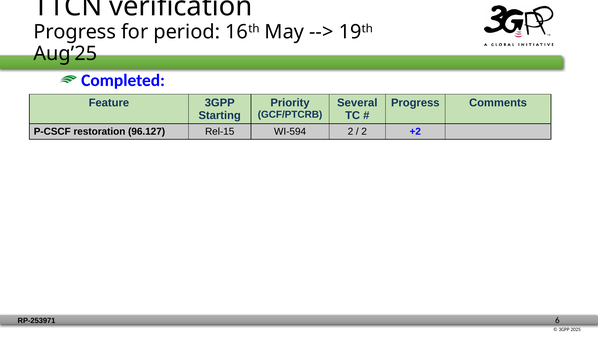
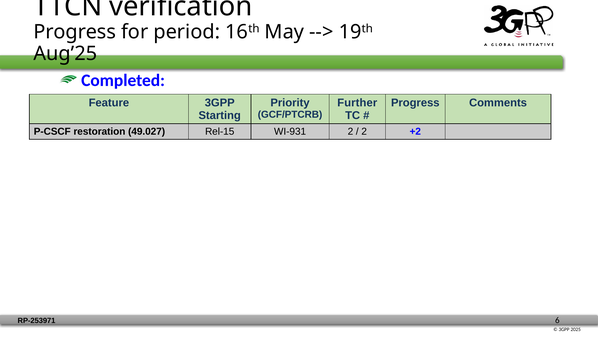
Several: Several -> Further (357, 103)
96.127: 96.127 -> 49.027 (147, 131)
WI-594: WI-594 -> WI-931 (290, 131)
